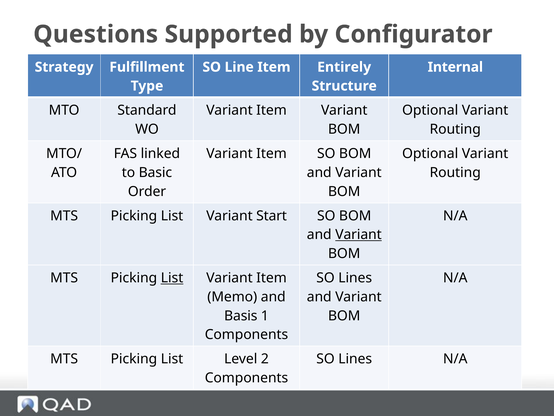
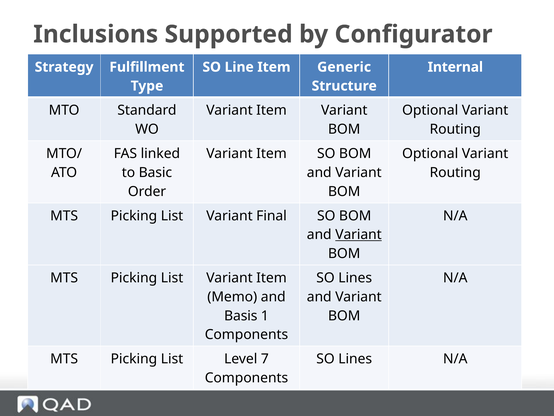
Questions: Questions -> Inclusions (96, 34)
Entirely: Entirely -> Generic (344, 67)
Start: Start -> Final (272, 216)
List underline: present -> none (172, 278)
2: 2 -> 7 (265, 359)
